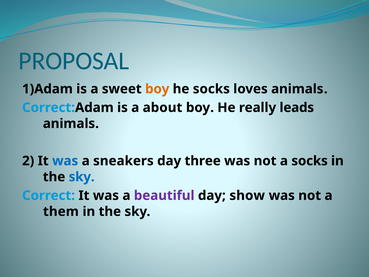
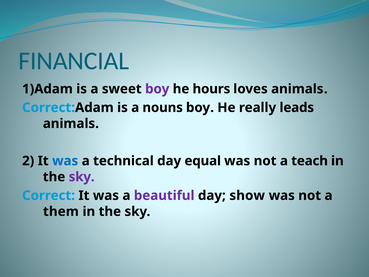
PROPOSAL: PROPOSAL -> FINANCIAL (74, 61)
boy colour: orange -> purple (157, 89)
he socks: socks -> hours (211, 89)
about: about -> nouns (163, 107)
sneakers: sneakers -> technical (123, 161)
three: three -> equal (203, 161)
a socks: socks -> teach (310, 161)
sky colour: blue -> purple (82, 177)
